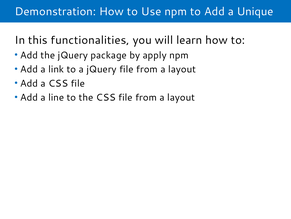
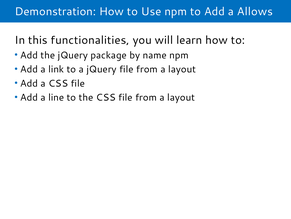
Unique: Unique -> Allows (255, 12)
apply: apply -> name (155, 55)
